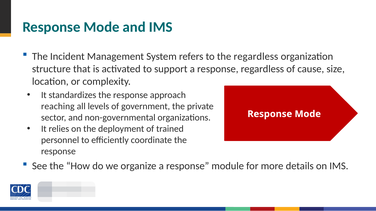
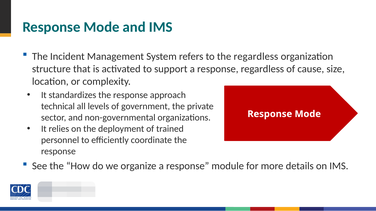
reaching: reaching -> technical (58, 107)
